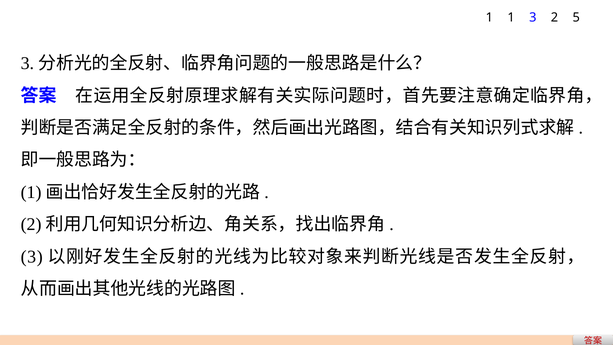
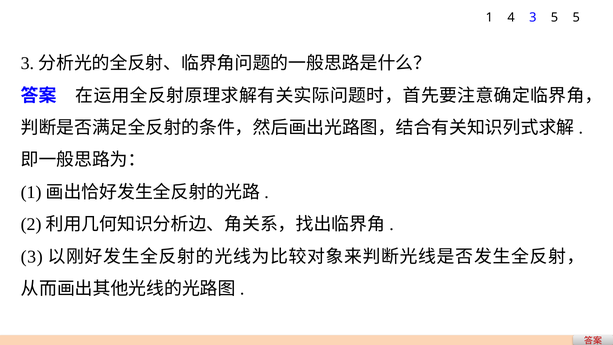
1 1: 1 -> 4 (511, 17)
3 2: 2 -> 5 (555, 17)
